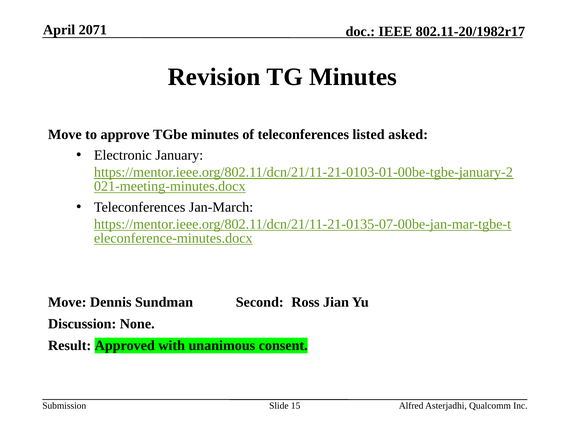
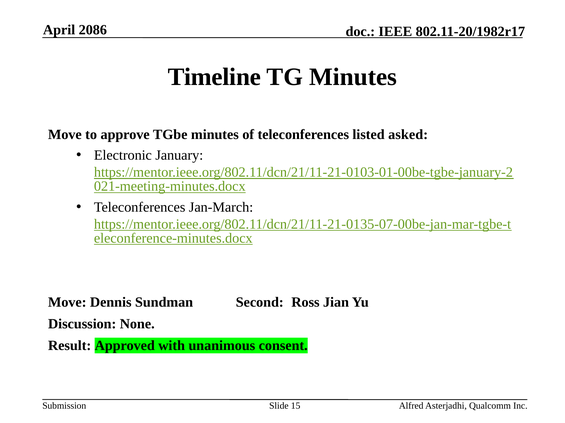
2071: 2071 -> 2086 (93, 30)
Revision: Revision -> Timeline (214, 77)
